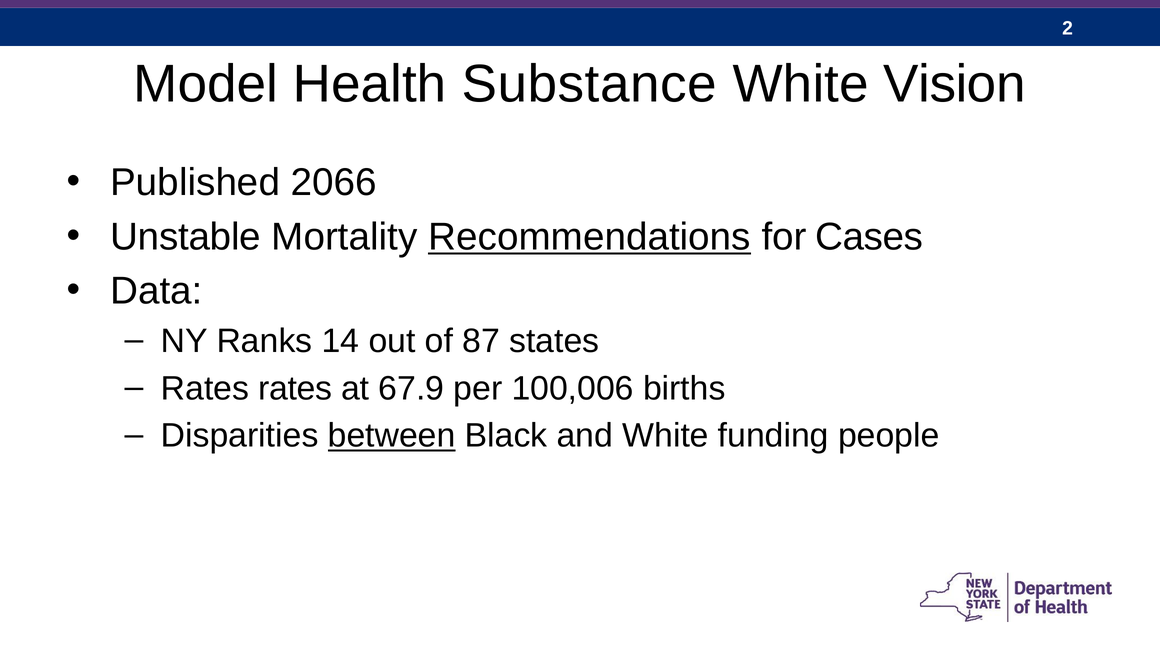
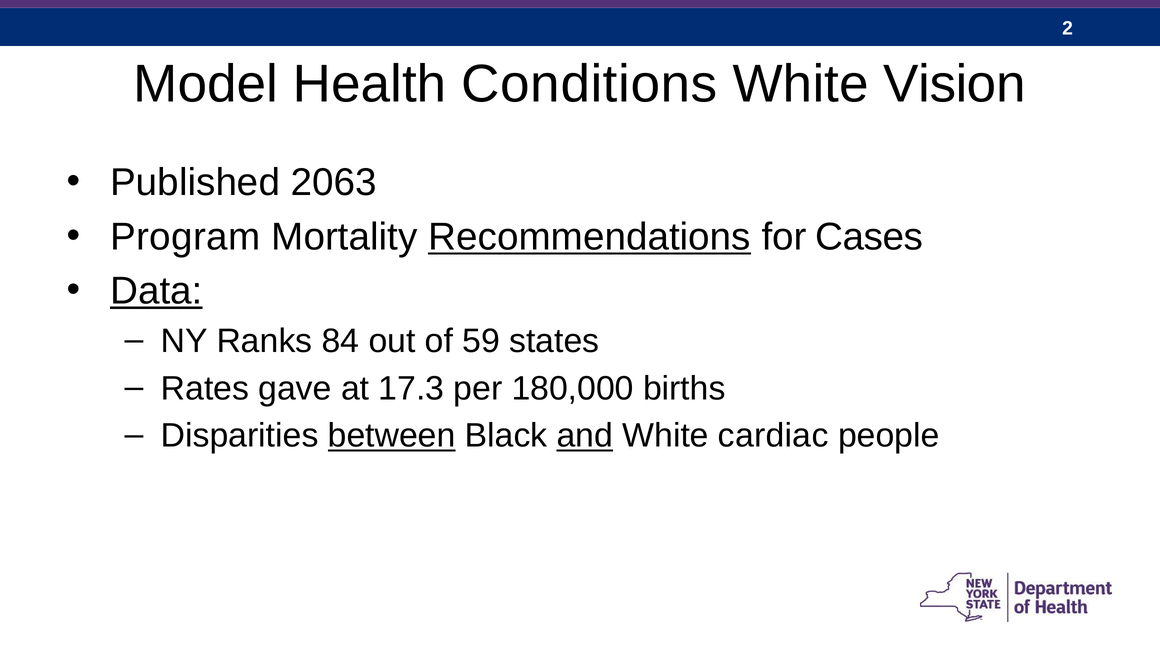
Substance: Substance -> Conditions (589, 84)
2066: 2066 -> 2063 (334, 183)
Unstable: Unstable -> Program (185, 237)
Data underline: none -> present (156, 291)
14: 14 -> 84 (340, 341)
87: 87 -> 59 (481, 341)
Rates rates: rates -> gave (295, 388)
67.9: 67.9 -> 17.3 (411, 388)
100,006: 100,006 -> 180,000 (573, 388)
and underline: none -> present (585, 435)
funding: funding -> cardiac (773, 435)
